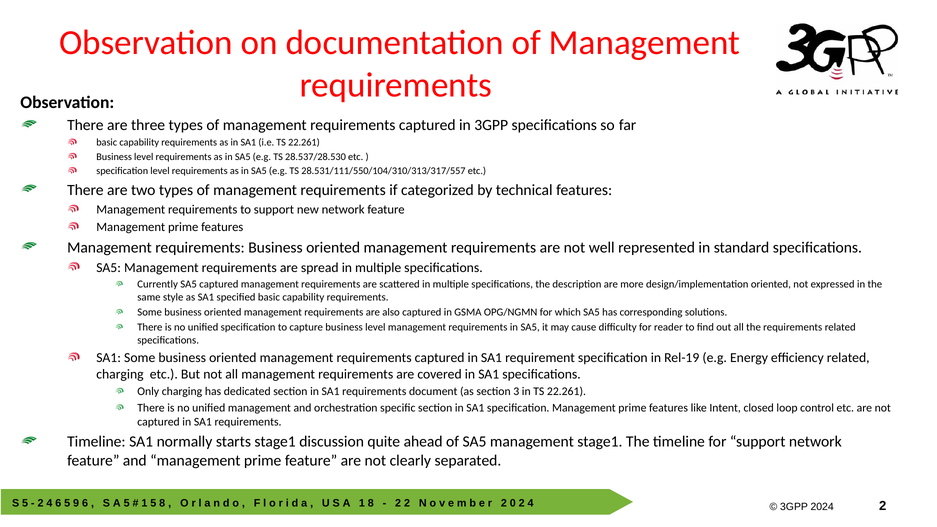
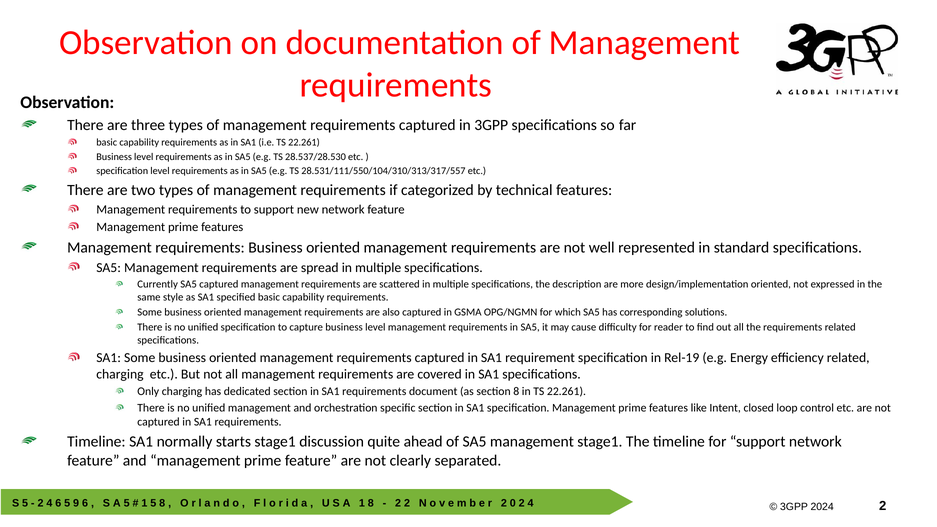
section 3: 3 -> 8 (516, 392)
